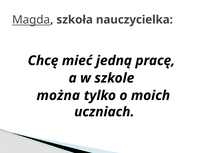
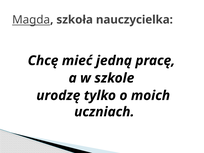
można: można -> urodzę (58, 96)
